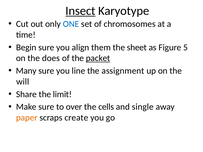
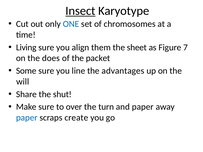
Begin: Begin -> Living (26, 47)
5: 5 -> 7 (186, 47)
packet underline: present -> none (98, 58)
Many: Many -> Some (26, 71)
assignment: assignment -> advantages (123, 71)
limit: limit -> shut (62, 94)
cells: cells -> turn (106, 107)
and single: single -> paper (143, 107)
paper colour: orange -> blue (27, 118)
